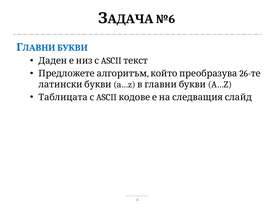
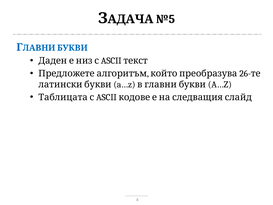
№6: №6 -> №5 (165, 19)
